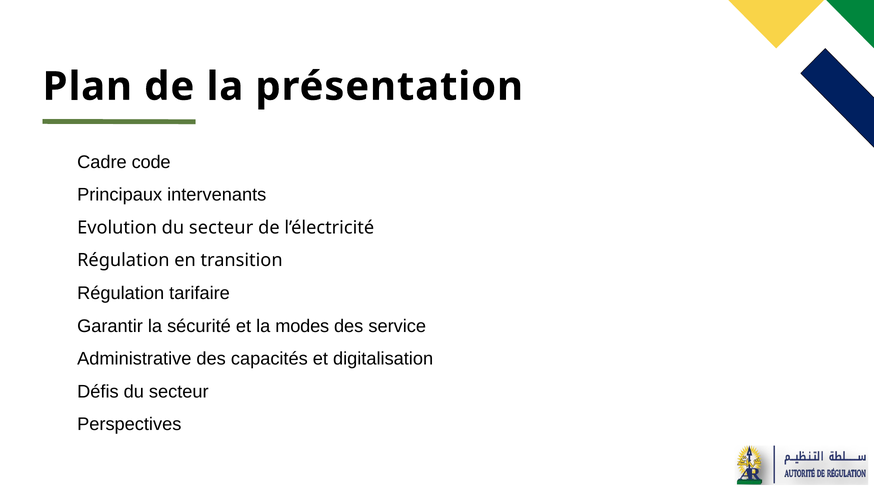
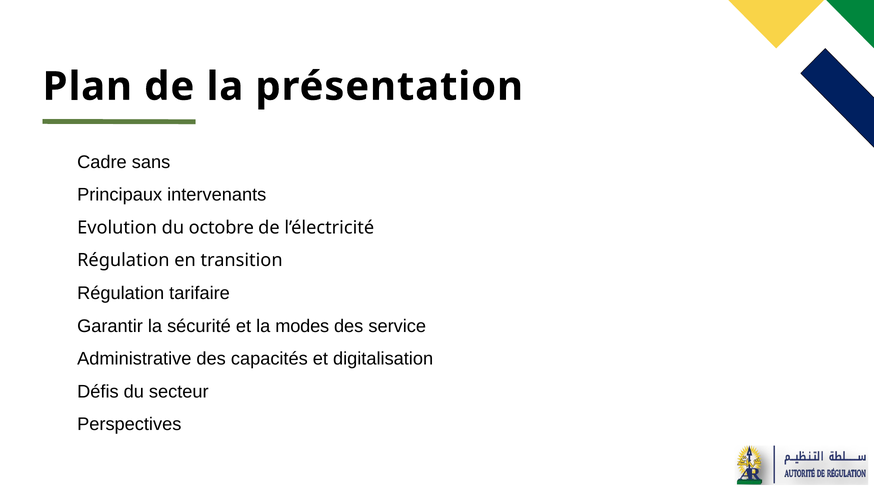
code: code -> sans (151, 162)
Evolution du secteur: secteur -> octobre (221, 227)
